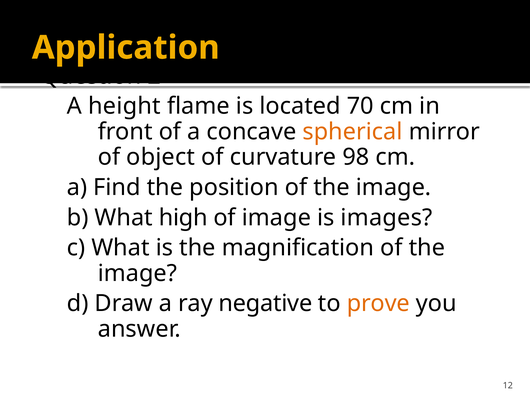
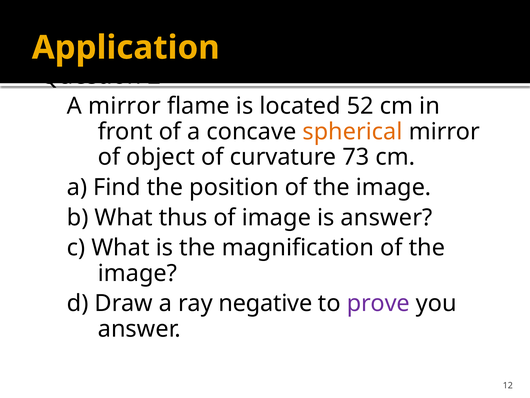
A height: height -> mirror (124, 106)
70: 70 -> 52 (360, 106)
98: 98 -> 73 (356, 157)
high: high -> thus (183, 217)
is images: images -> answer (387, 217)
prove colour: orange -> purple (378, 303)
